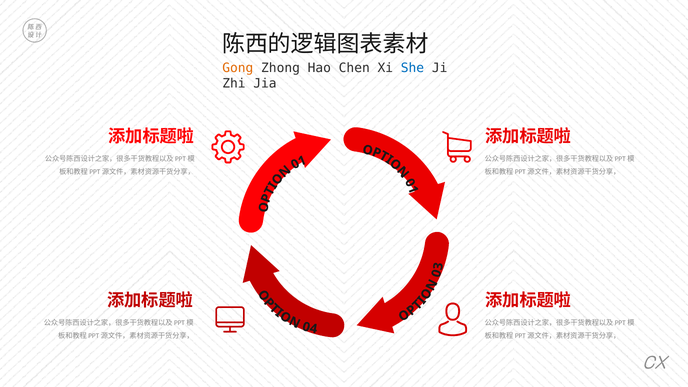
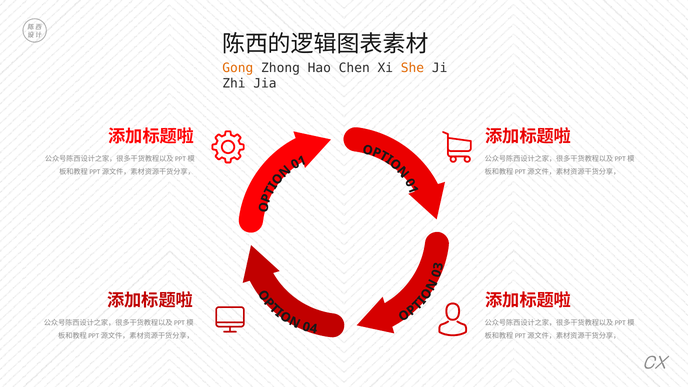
She colour: blue -> orange (412, 68)
